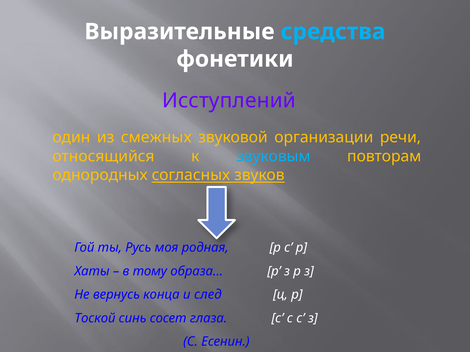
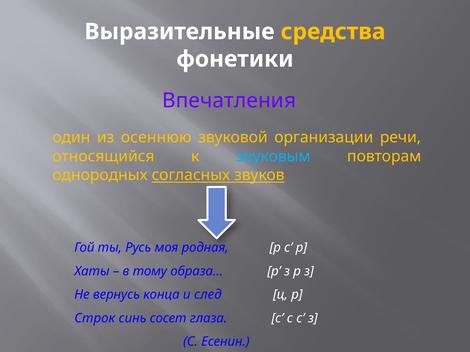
средства colour: light blue -> yellow (333, 32)
Исступлений: Исступлений -> Впечатления (229, 101)
смежных: смежных -> осеннюю (156, 138)
Тоской: Тоской -> Строк (95, 318)
